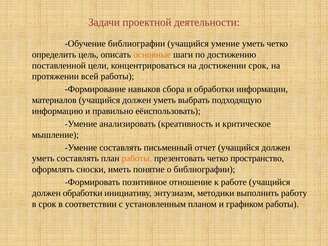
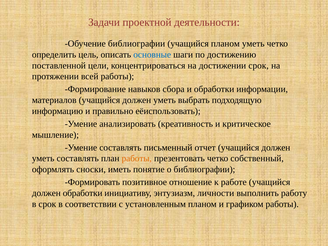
учащийся умение: умение -> планом (225, 44)
основные colour: orange -> blue (152, 55)
пространство: пространство -> собственный (257, 158)
методики: методики -> личности (216, 193)
